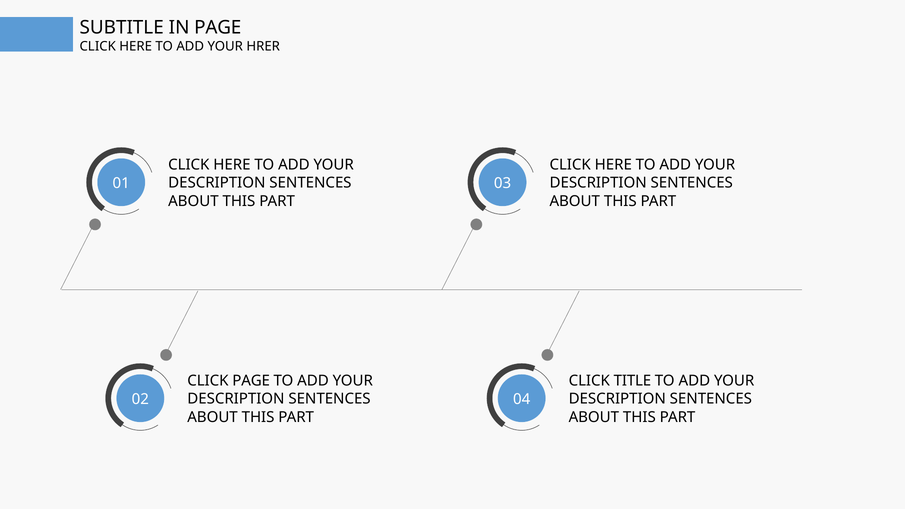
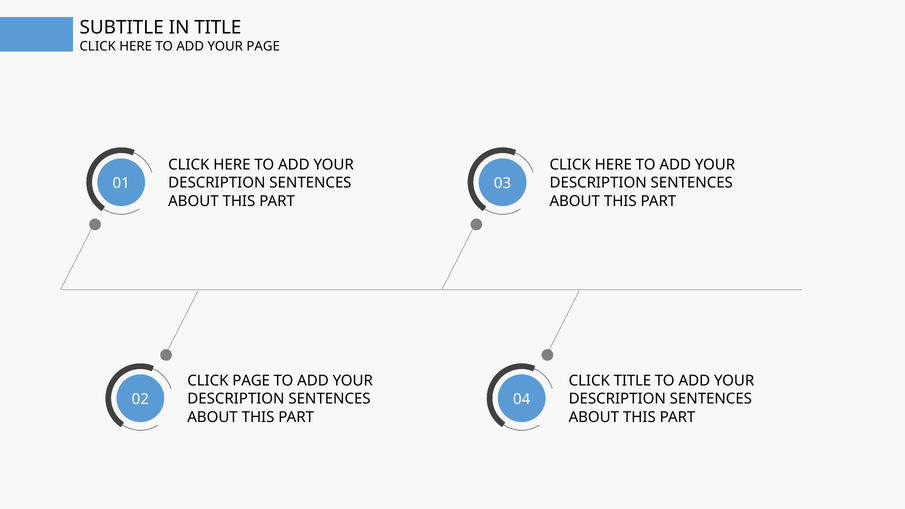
IN PAGE: PAGE -> TITLE (218, 27)
YOUR HRER: HRER -> PAGE (263, 46)
